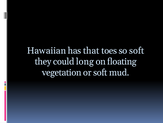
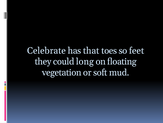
Hawaiian: Hawaiian -> Celebrate (47, 50)
so soft: soft -> feet (137, 50)
